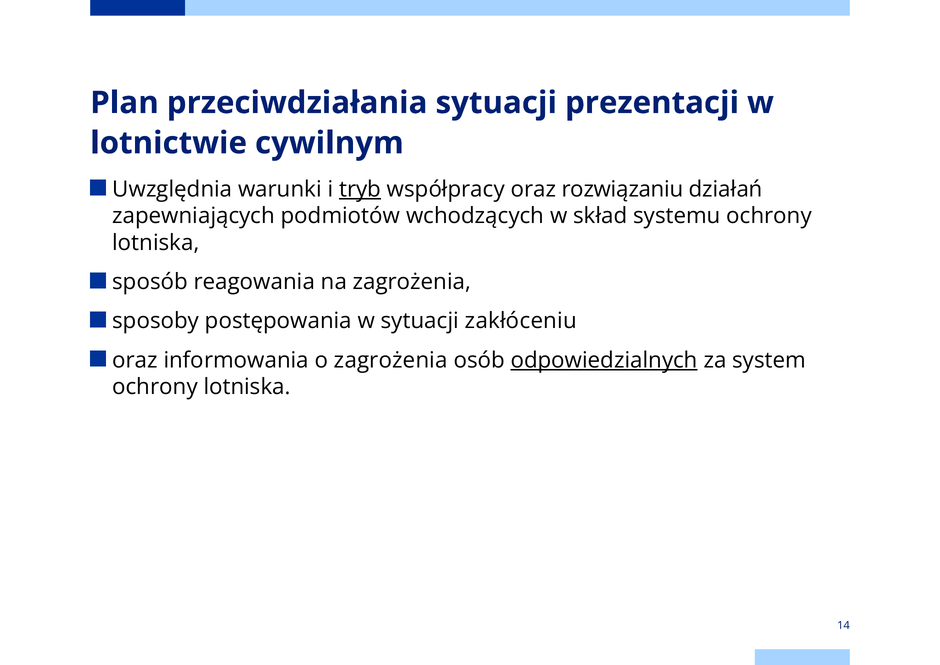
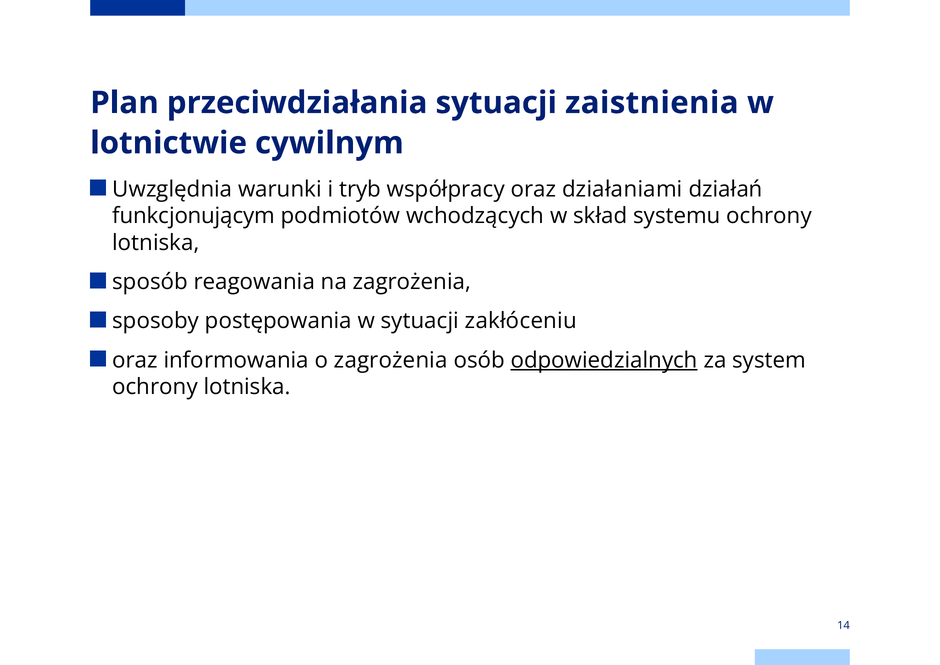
prezentacji: prezentacji -> zaistnienia (652, 103)
tryb underline: present -> none (360, 189)
rozwiązaniu: rozwiązaniu -> działaniami (622, 189)
zapewniających: zapewniających -> funkcjonującym (194, 216)
